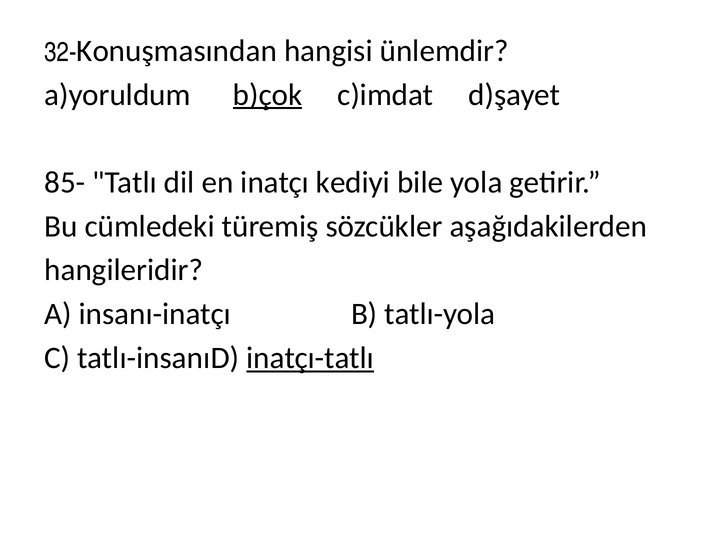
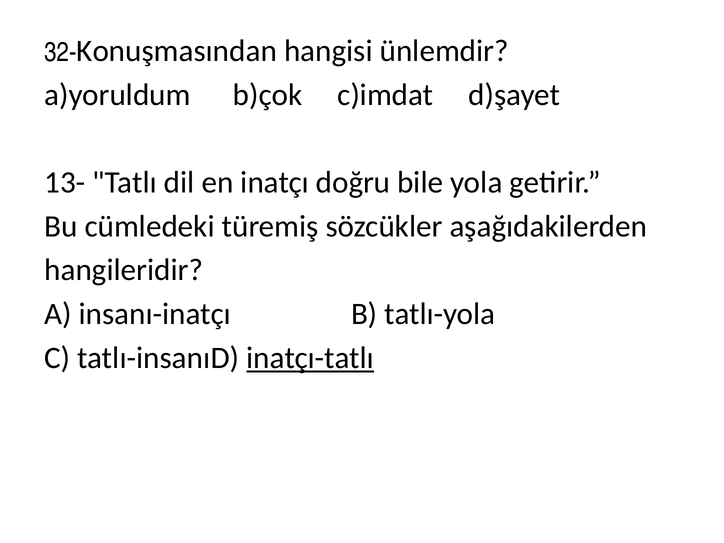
b)çok underline: present -> none (268, 95)
85-: 85- -> 13- (65, 182)
kediyi: kediyi -> doğru (353, 182)
